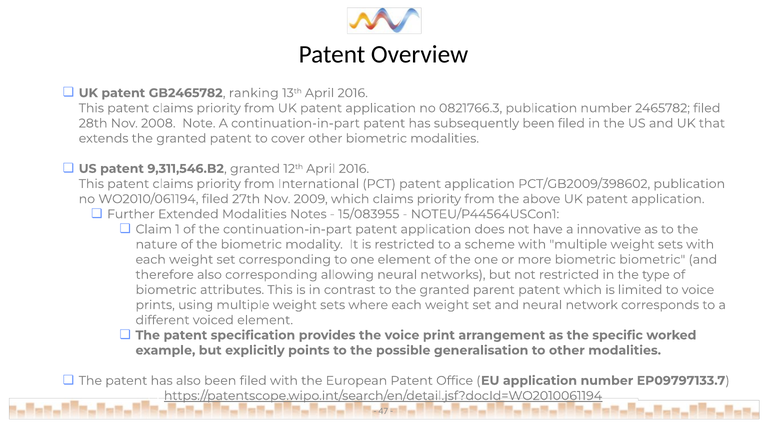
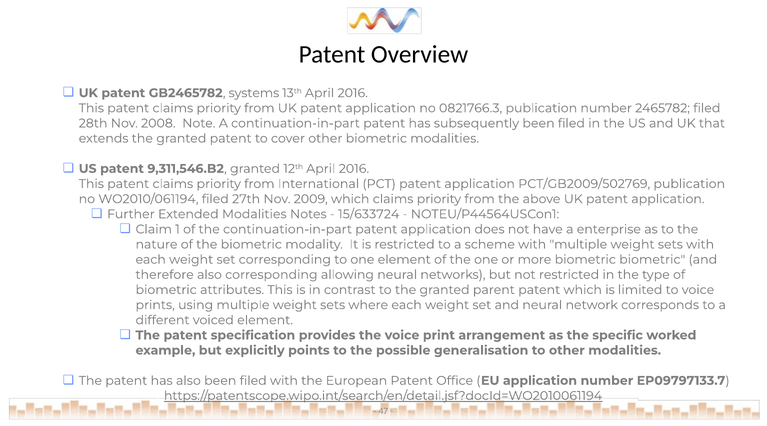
ranking: ranking -> systems (254, 93)
PCT/GB2009/398602: PCT/GB2009/398602 -> PCT/GB2009/502769 (584, 184)
15/083955: 15/083955 -> 15/633724 (369, 214)
innovative: innovative -> enterprise (609, 229)
